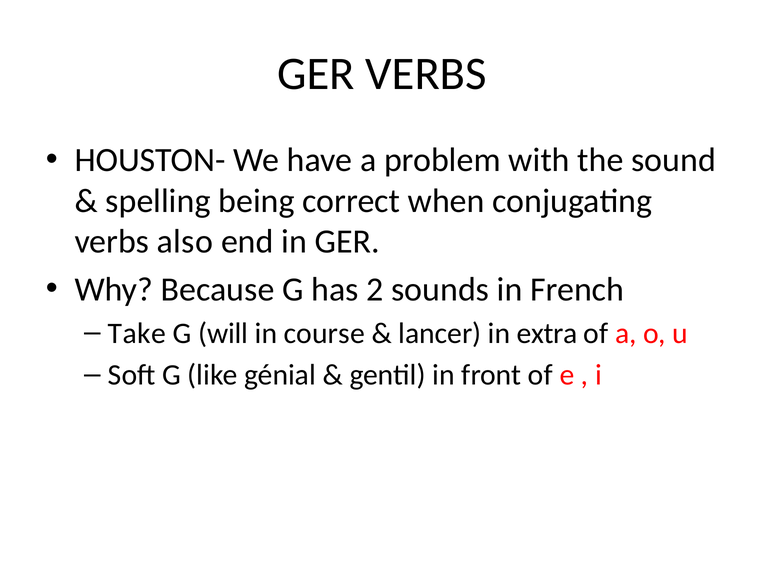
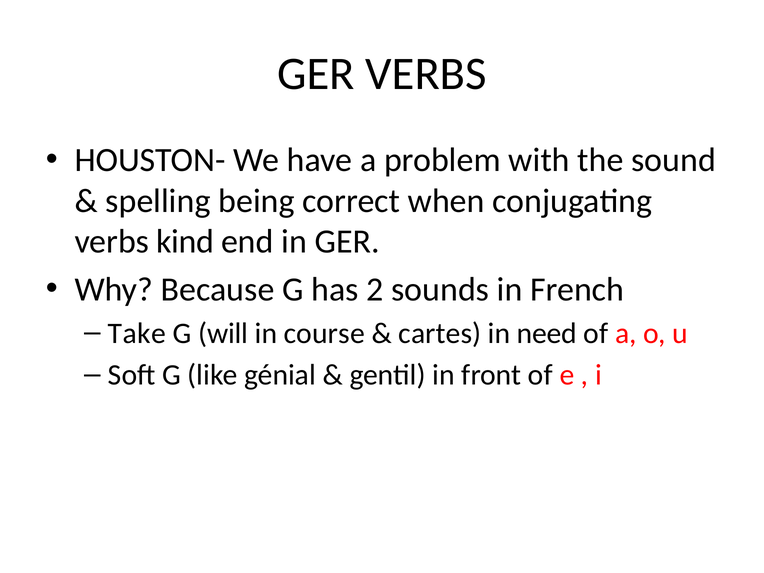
also: also -> kind (185, 242)
lancer: lancer -> cartes (440, 333)
extra: extra -> need (547, 333)
